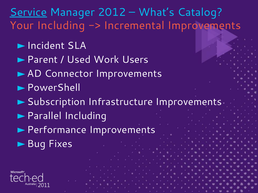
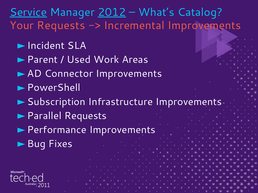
2012 underline: none -> present (112, 12)
Your Including: Including -> Requests (61, 26)
Users: Users -> Areas (135, 60)
Including: Including -> Requests (86, 116)
